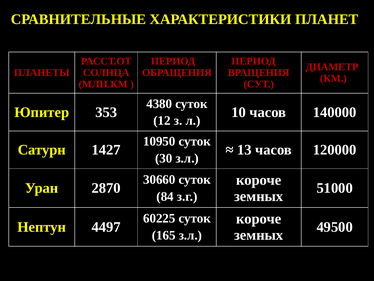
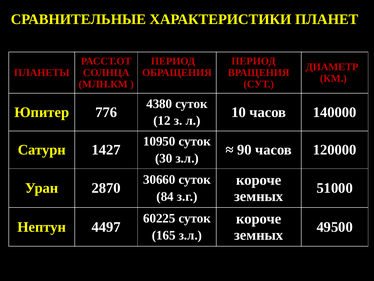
353: 353 -> 776 (106, 112)
13: 13 -> 90 (244, 150)
